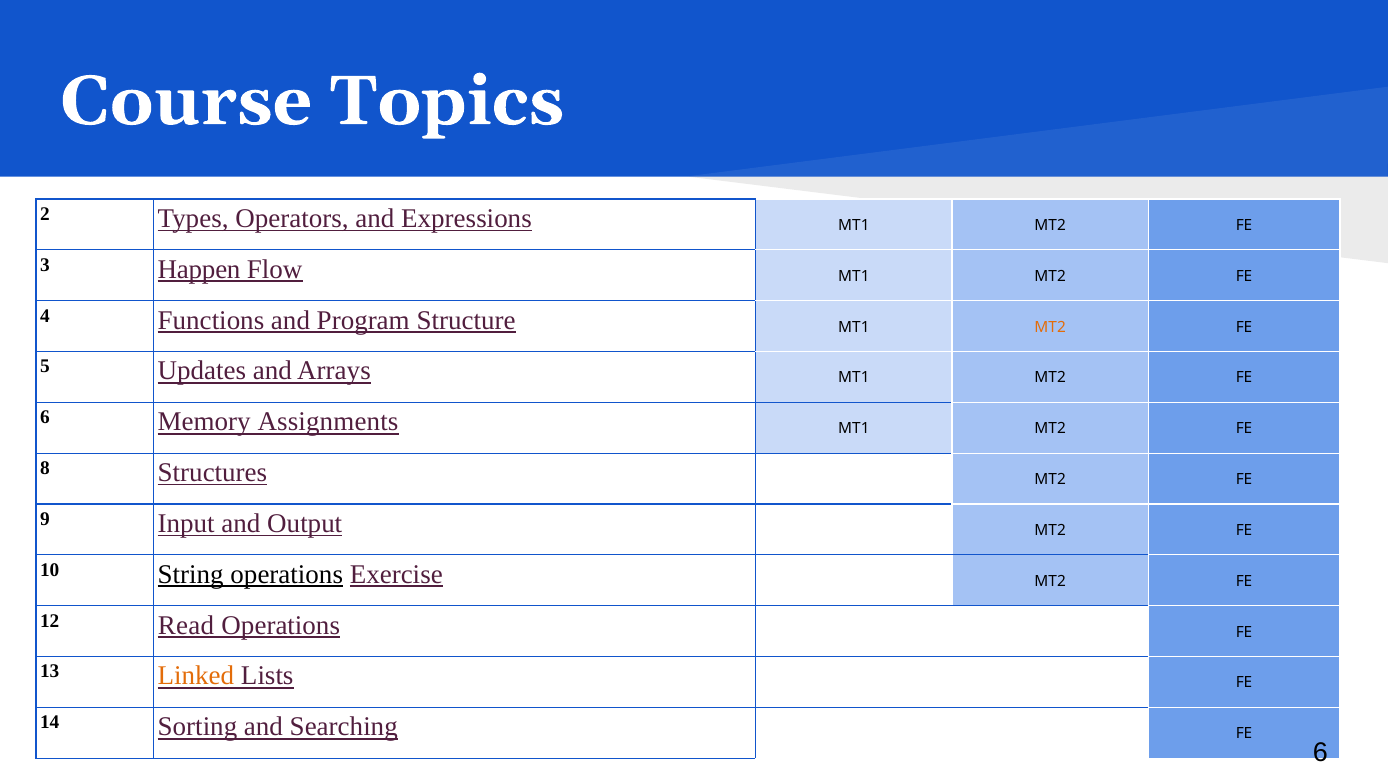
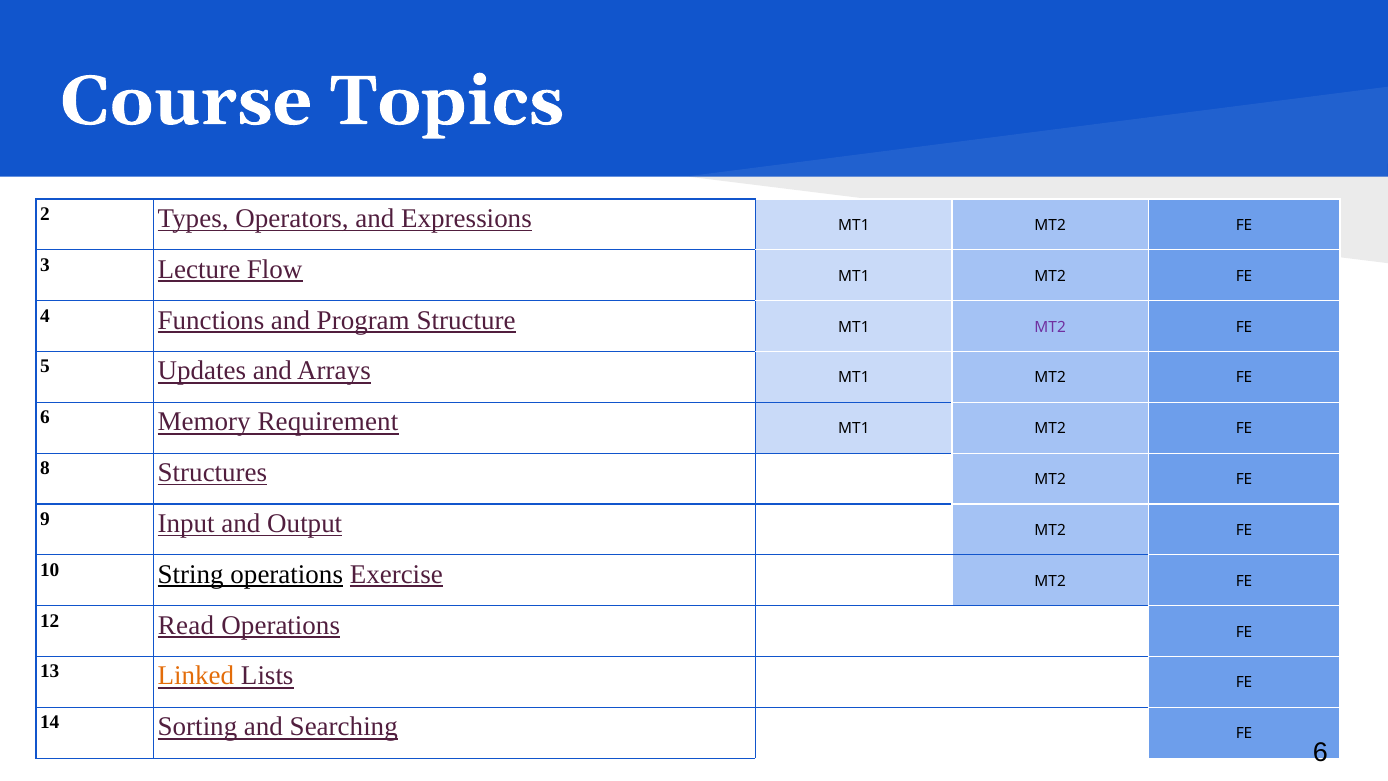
Happen: Happen -> Lecture (199, 269)
MT2 colour: orange -> purple (1050, 327)
Assignments: Assignments -> Requirement (328, 422)
